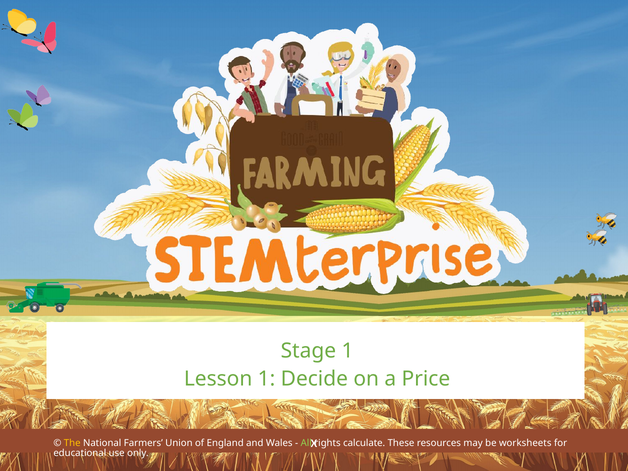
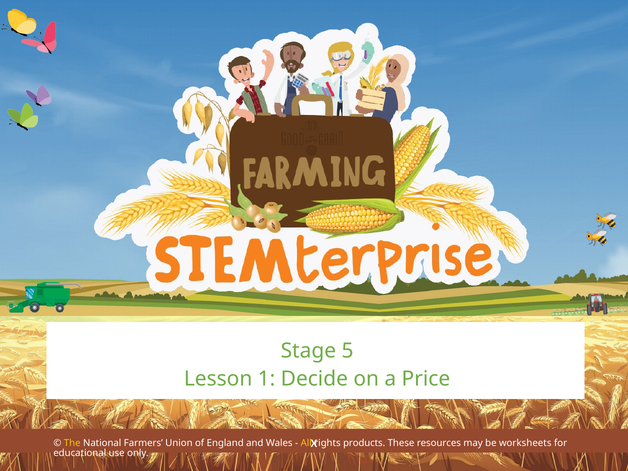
Stage 1: 1 -> 5 (348, 351)
All colour: light green -> yellow (306, 443)
calculate: calculate -> products (364, 443)
